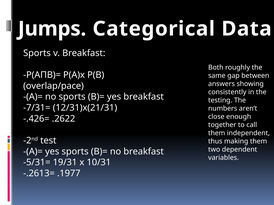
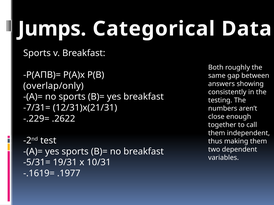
overlap/pace: overlap/pace -> overlap/only (53, 86)
-.426=: -.426= -> -.229= (36, 119)
-.2613=: -.2613= -> -.1619= (39, 174)
